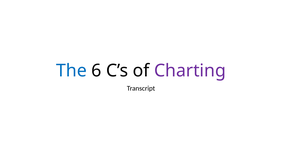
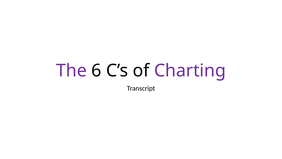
The colour: blue -> purple (71, 70)
